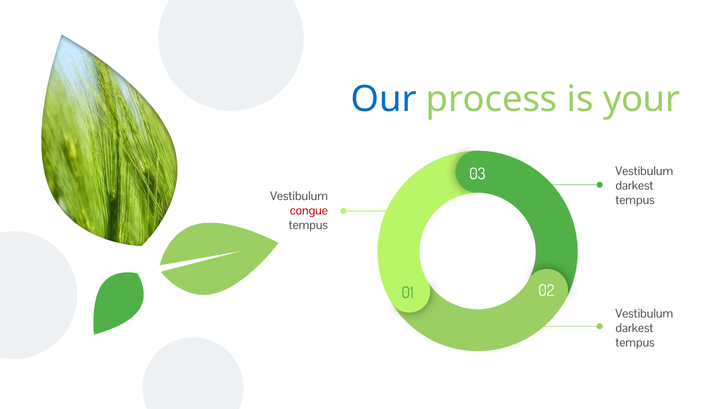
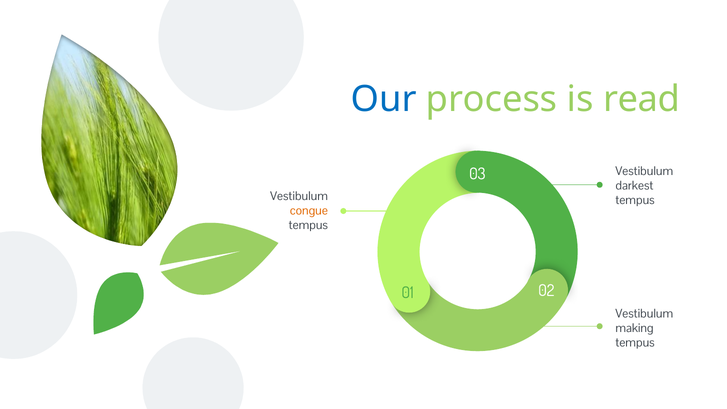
your: your -> read (642, 99)
congue colour: red -> orange (309, 211)
darkest: darkest -> making (634, 328)
